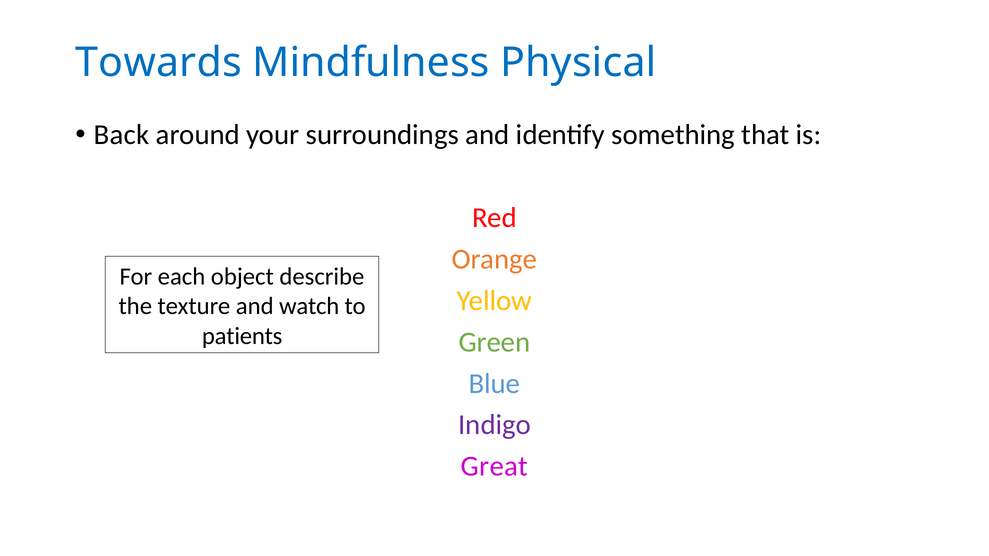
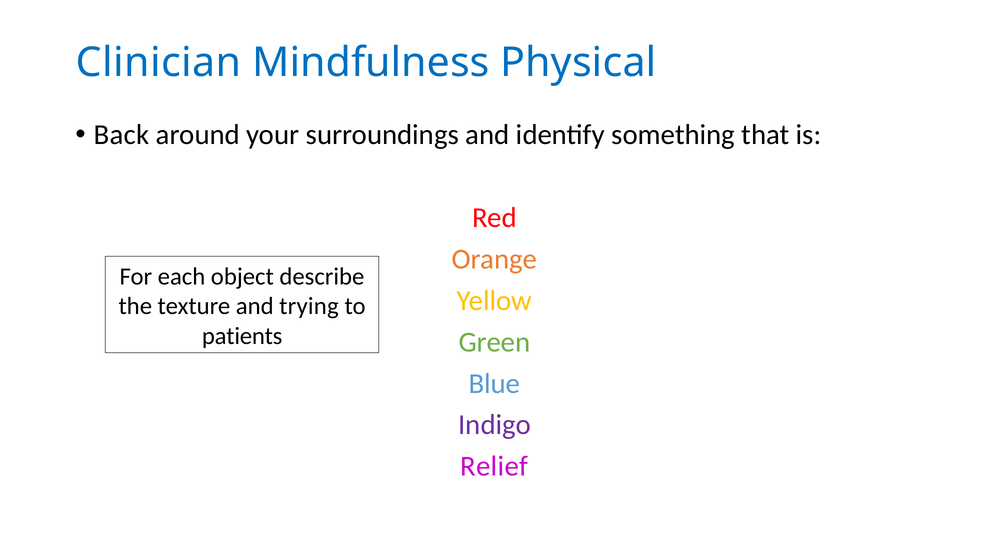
Towards: Towards -> Clinician (158, 63)
watch: watch -> trying (309, 306)
Great: Great -> Relief (494, 467)
